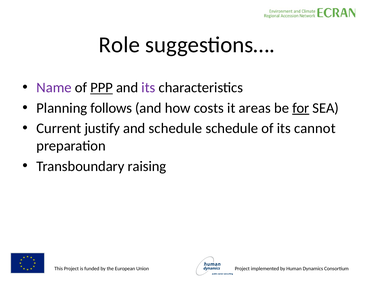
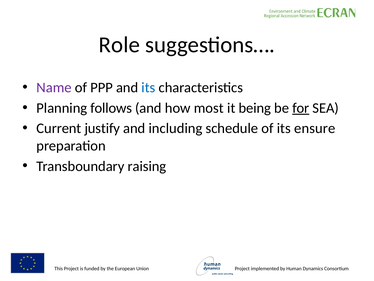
PPP underline: present -> none (102, 87)
its colour: purple -> blue (148, 87)
costs: costs -> most (209, 108)
areas: areas -> being (255, 108)
and schedule: schedule -> including (175, 128)
cannot: cannot -> ensure (315, 128)
